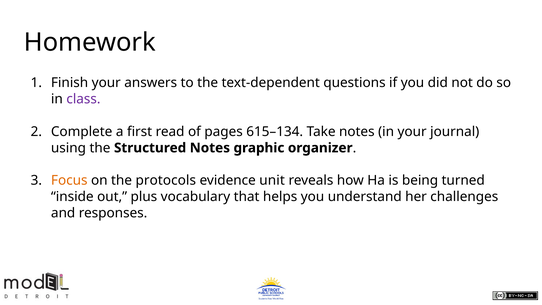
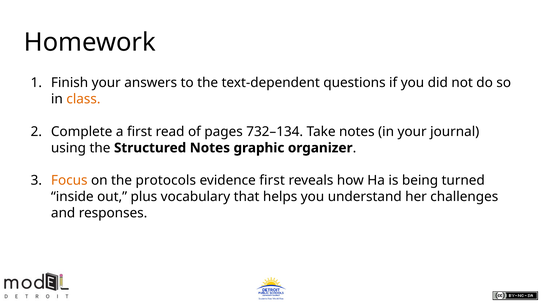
class colour: purple -> orange (83, 99)
615–134: 615–134 -> 732–134 (275, 132)
evidence unit: unit -> first (272, 180)
